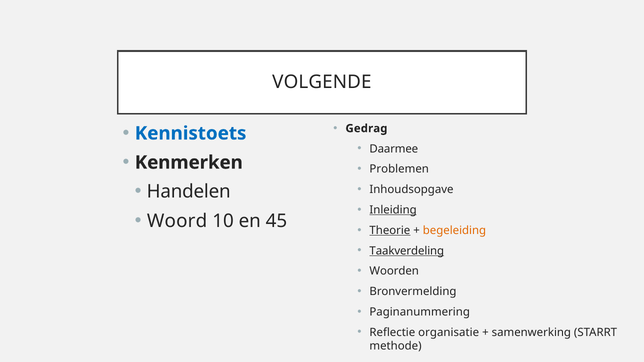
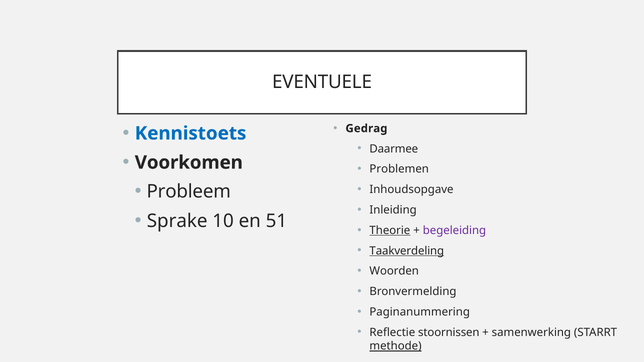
VOLGENDE: VOLGENDE -> EVENTUELE (322, 82)
Kenmerken: Kenmerken -> Voorkomen (189, 163)
Handelen: Handelen -> Probleem (189, 192)
Inleiding underline: present -> none (393, 210)
Woord: Woord -> Sprake (177, 221)
45: 45 -> 51 (276, 221)
begeleiding colour: orange -> purple (454, 231)
organisatie: organisatie -> stoornissen (449, 333)
methode underline: none -> present (396, 346)
